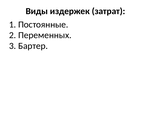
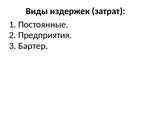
Переменных: Переменных -> Предприятия (45, 35)
